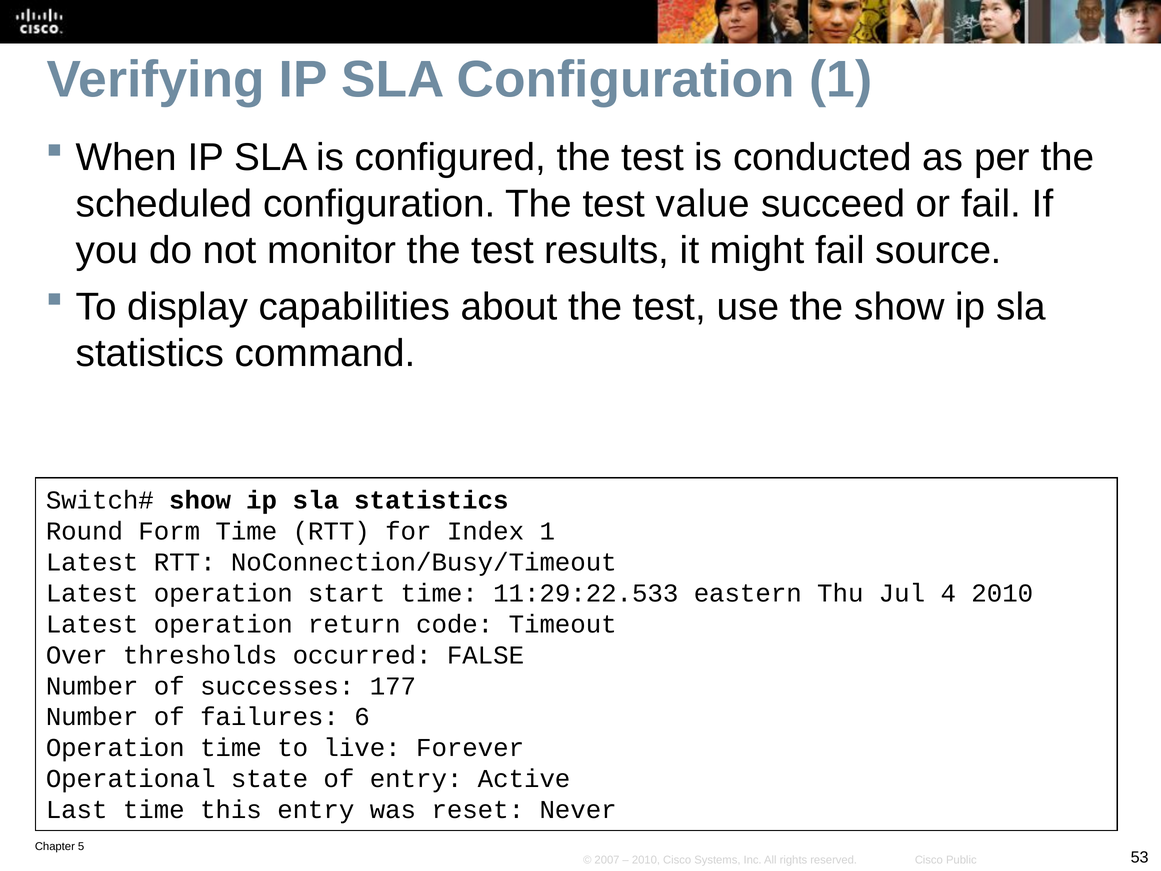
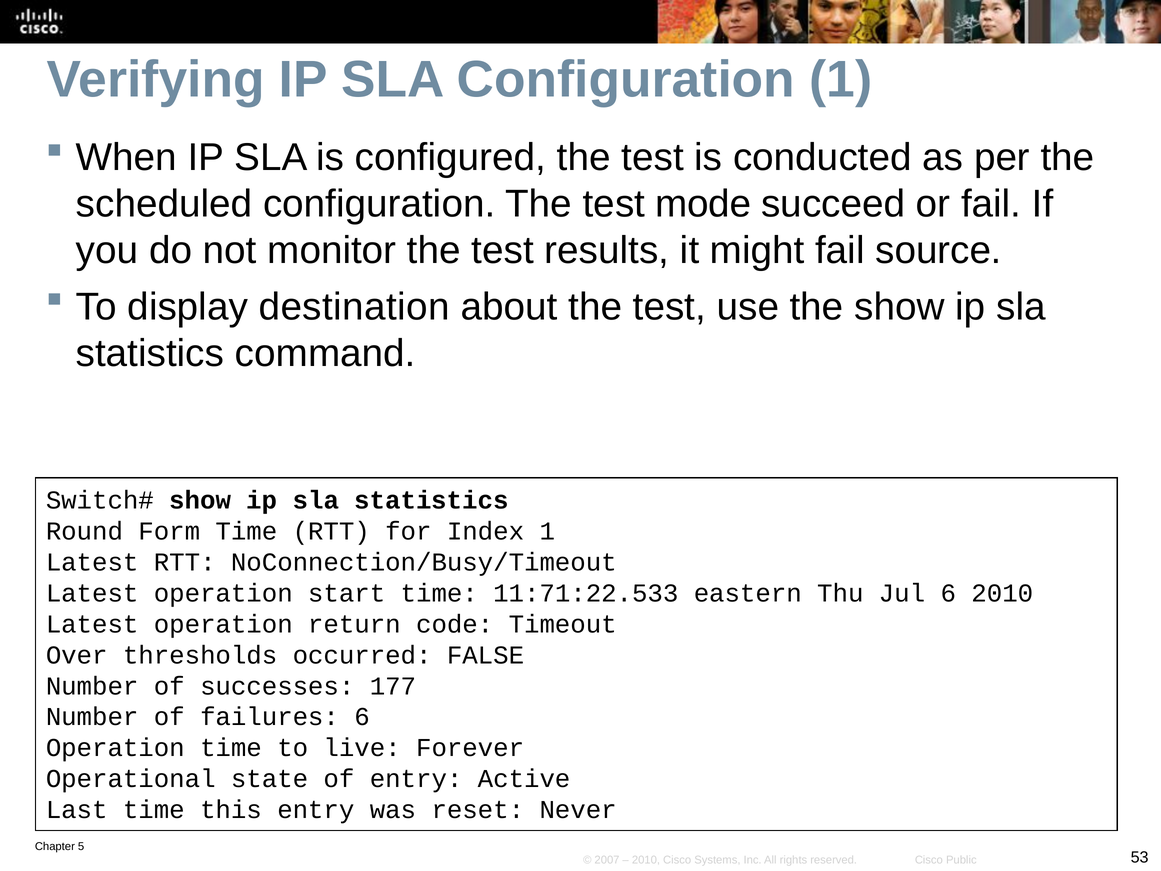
value: value -> mode (703, 204)
capabilities: capabilities -> destination (354, 307)
11:29:22.533: 11:29:22.533 -> 11:71:22.533 (586, 593)
Jul 4: 4 -> 6 (948, 593)
